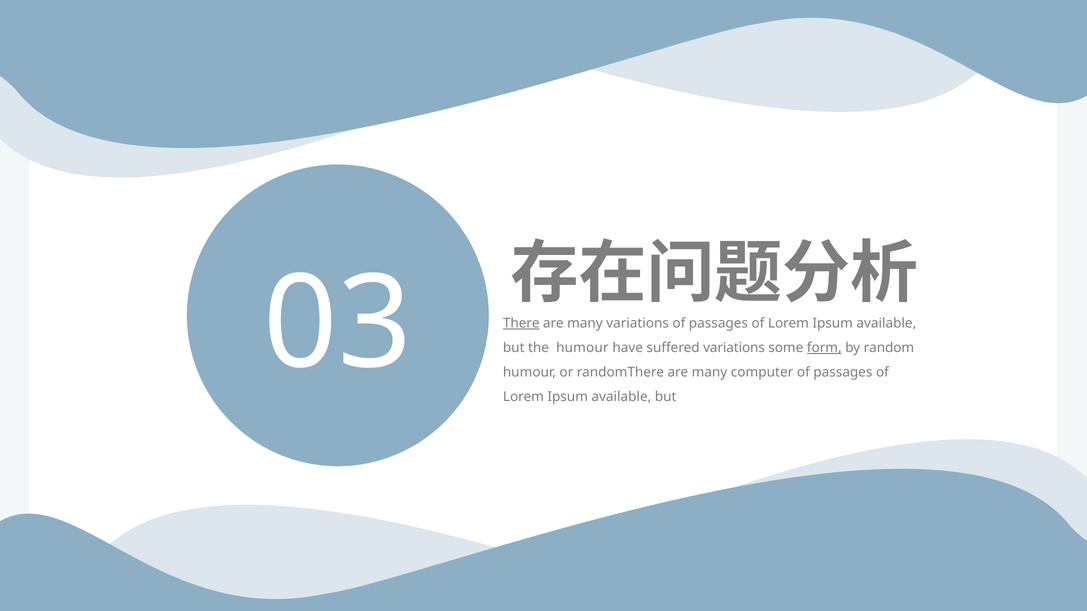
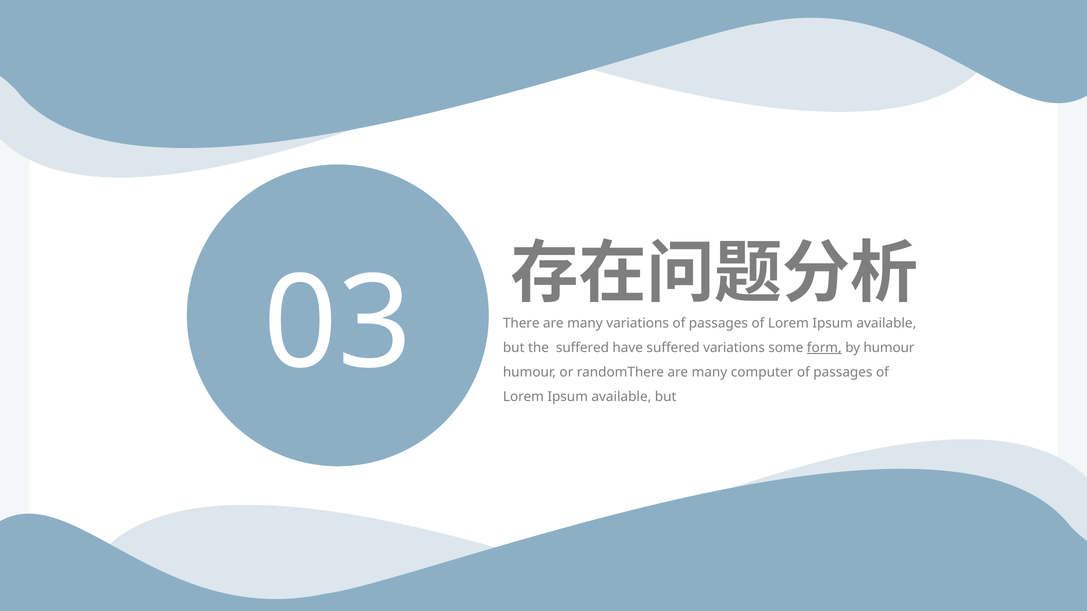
There underline: present -> none (521, 324)
the humour: humour -> suffered (582, 348)
by random: random -> humour (889, 348)
